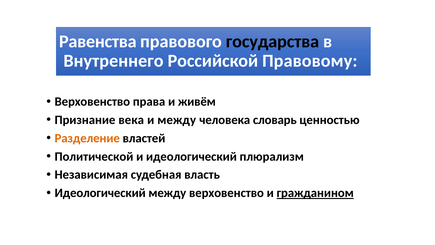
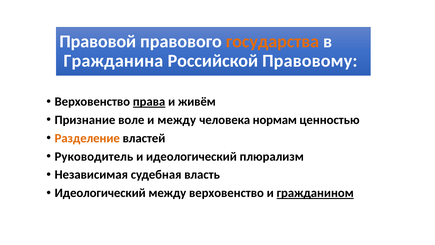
Равенства: Равенства -> Правовой (98, 41)
государства colour: black -> orange (272, 41)
Внутреннего: Внутреннего -> Гражданина (113, 61)
права underline: none -> present (149, 102)
века: века -> воле (131, 120)
словарь: словарь -> нормам (275, 120)
Политической: Политической -> Руководитель (94, 156)
